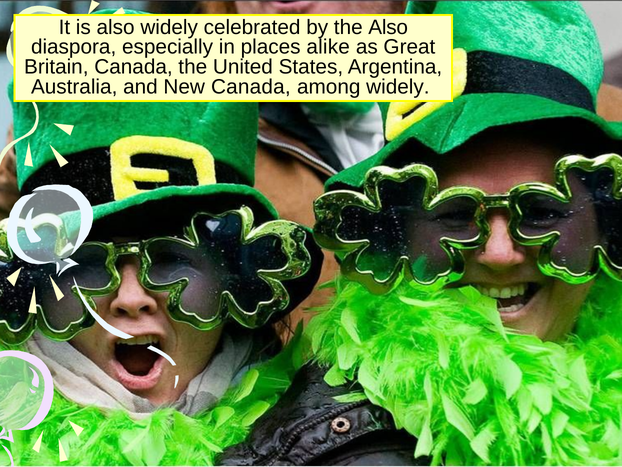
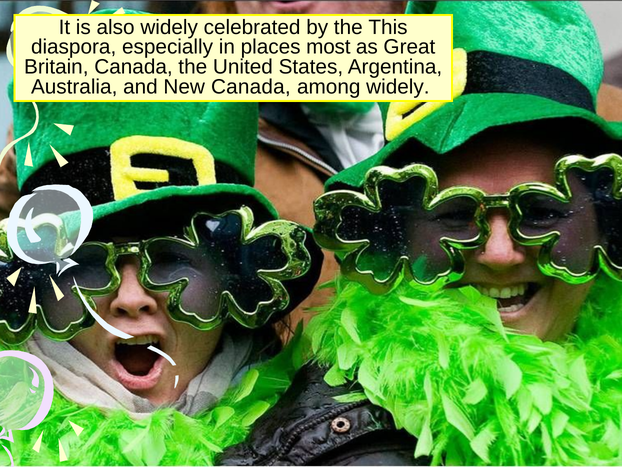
the Also: Also -> This (388, 27)
alike: alike -> most (328, 47)
